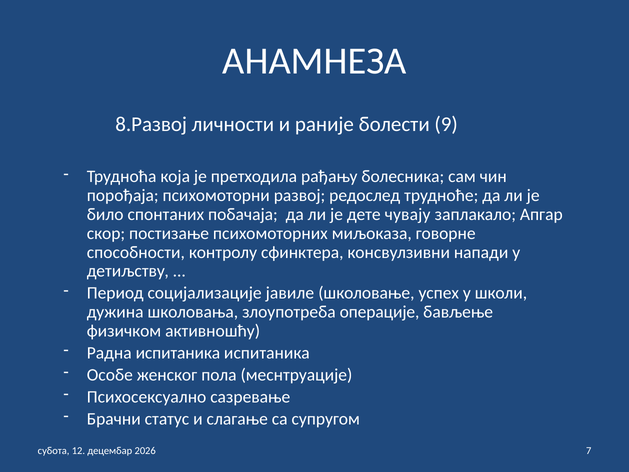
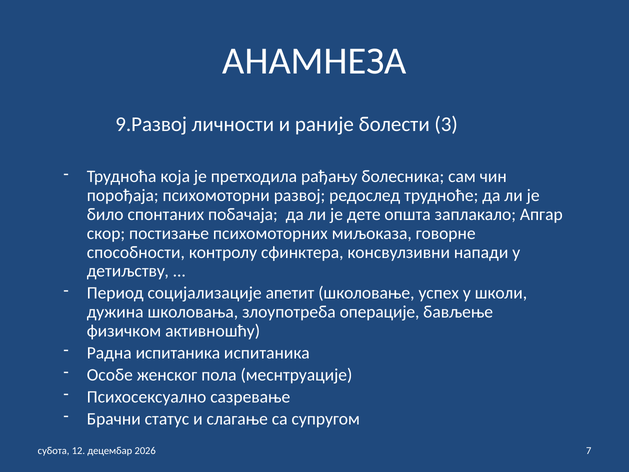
8.Развој: 8.Развој -> 9.Развој (151, 124)
9: 9 -> 3 (446, 124)
чувају: чувају -> општа (408, 214)
јавиле: јавиле -> апетит (290, 293)
